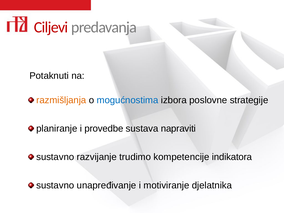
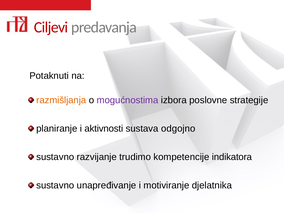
mogućnostima colour: blue -> purple (128, 100)
provedbe: provedbe -> aktivnosti (104, 129)
napraviti: napraviti -> odgojno (178, 129)
